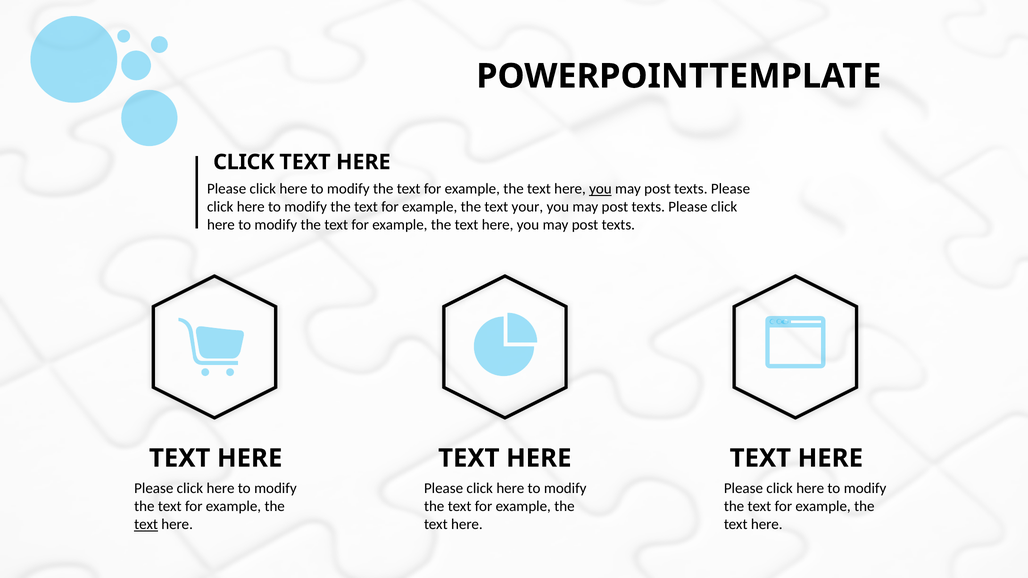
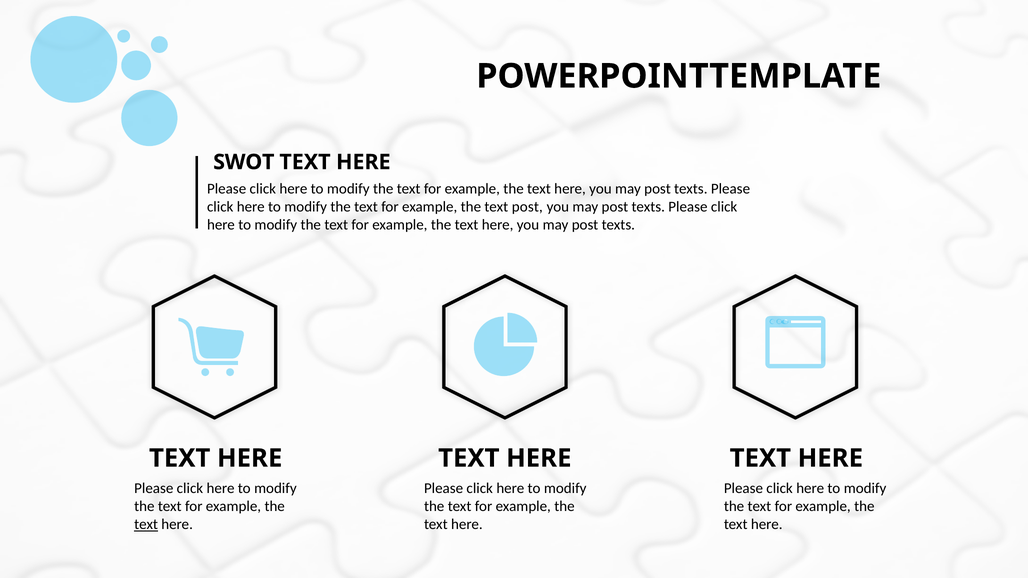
CLICK: CLICK -> SWOT (244, 162)
you underline: present -> none (600, 189)
text your: your -> post (527, 207)
